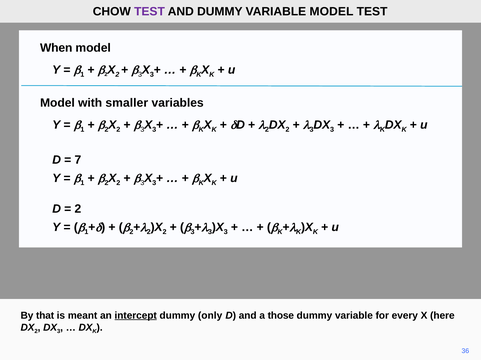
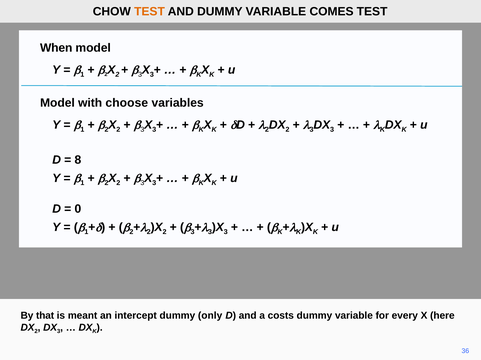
TEST colour: purple -> orange (149, 12)
VARIABLE MODEL: MODEL -> COMES (332, 12)
smaller: smaller -> choose (127, 103)
7: 7 -> 8 (78, 160)
2: 2 -> 0 (78, 209)
intercept underline: present -> none (136, 316)
those: those -> costs (281, 316)
